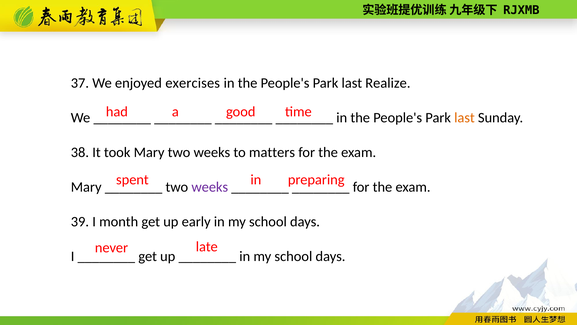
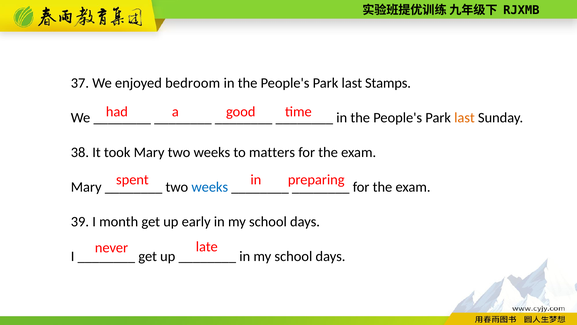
exercises: exercises -> bedroom (193, 83)
Realize: Realize -> Stamps (388, 83)
weeks colour: purple -> blue (210, 187)
